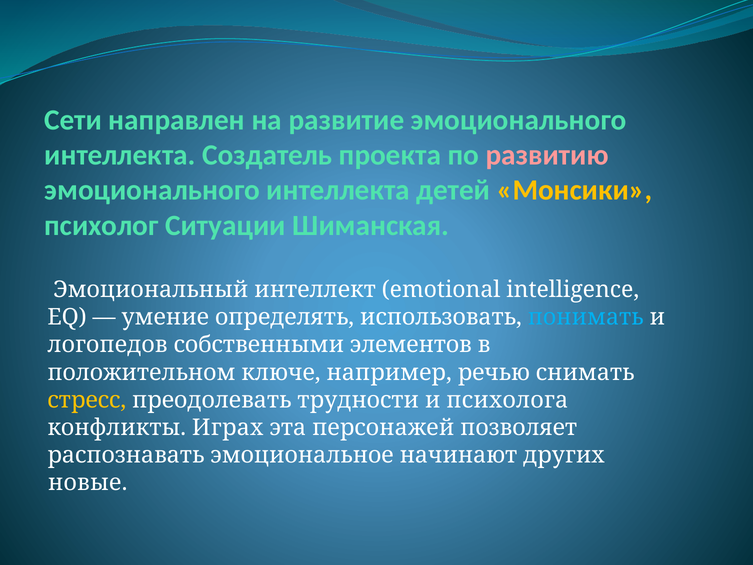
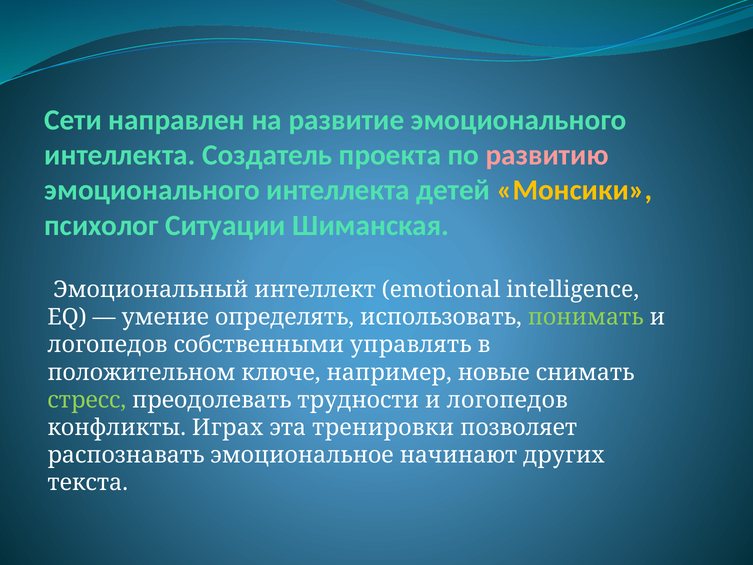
понимать colour: light blue -> light green (586, 317)
элементов: элементов -> управлять (411, 345)
речью: речью -> новые (494, 372)
стресс colour: yellow -> light green (87, 400)
трудности и психолога: психолога -> логопедов (507, 400)
персонажей: персонажей -> тренировки (383, 427)
новые: новые -> текста (88, 483)
